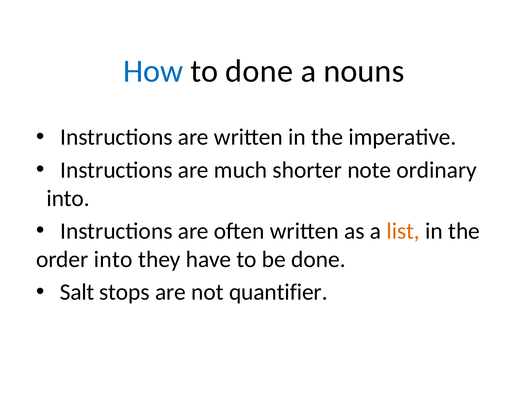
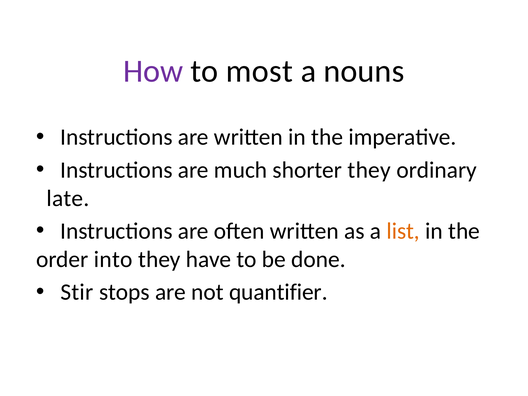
How colour: blue -> purple (153, 71)
to done: done -> most (259, 71)
shorter note: note -> they (369, 170)
into: into -> late (68, 198)
Salt: Salt -> Stir (77, 292)
